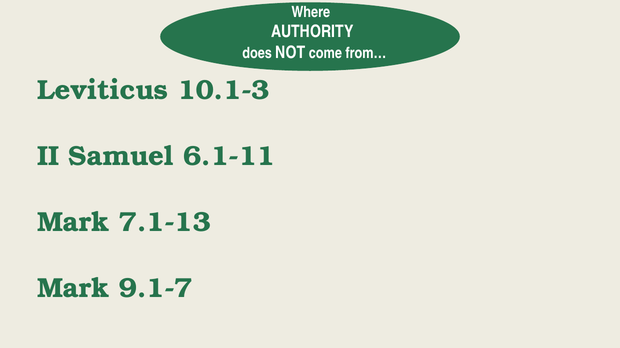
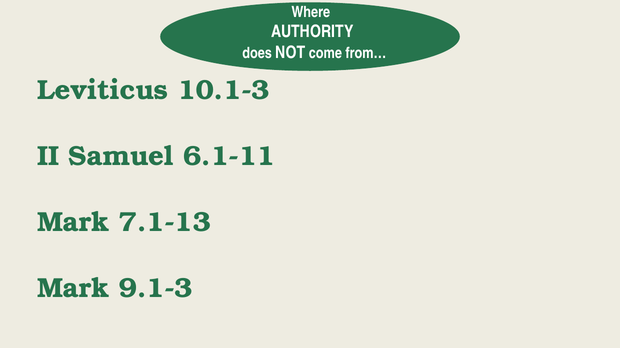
9.1-7: 9.1-7 -> 9.1-3 (156, 289)
